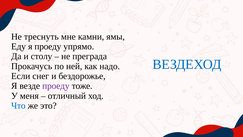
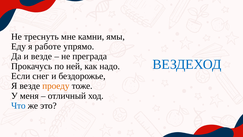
я проеду: проеду -> работе (48, 46)
и столу: столу -> везде (41, 56)
проеду colour: purple -> orange (56, 86)
